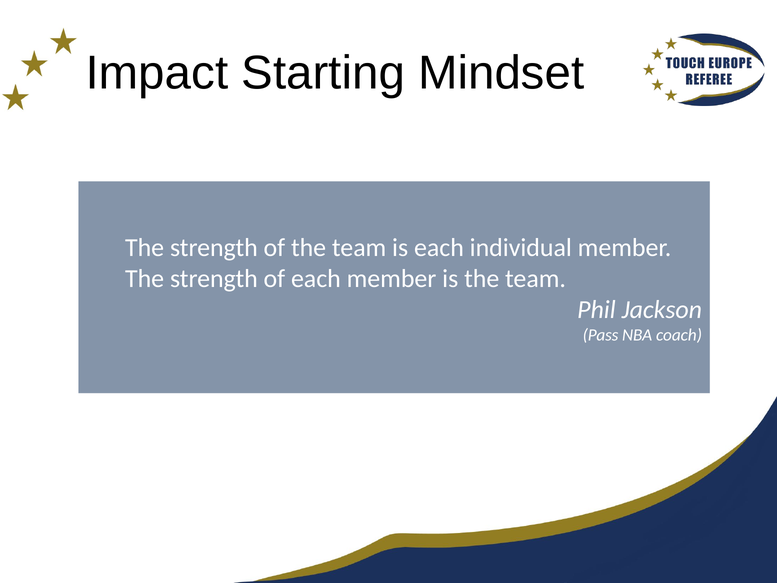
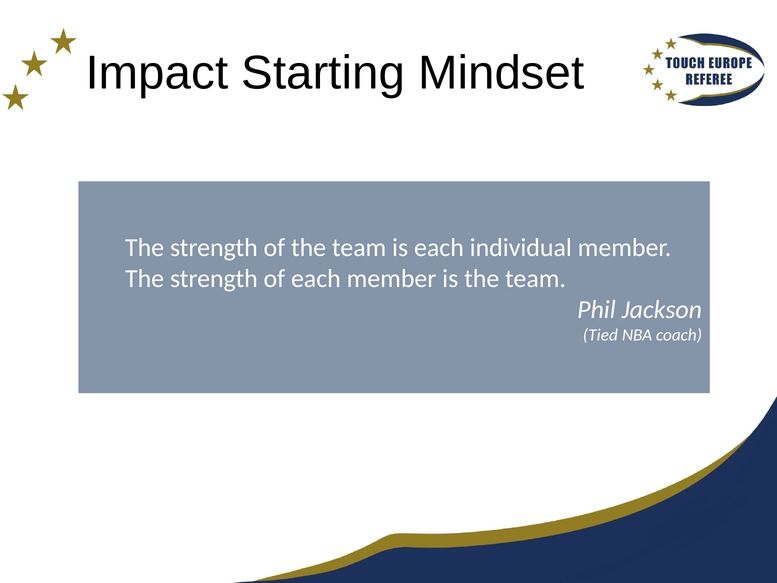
Pass: Pass -> Tied (600, 335)
